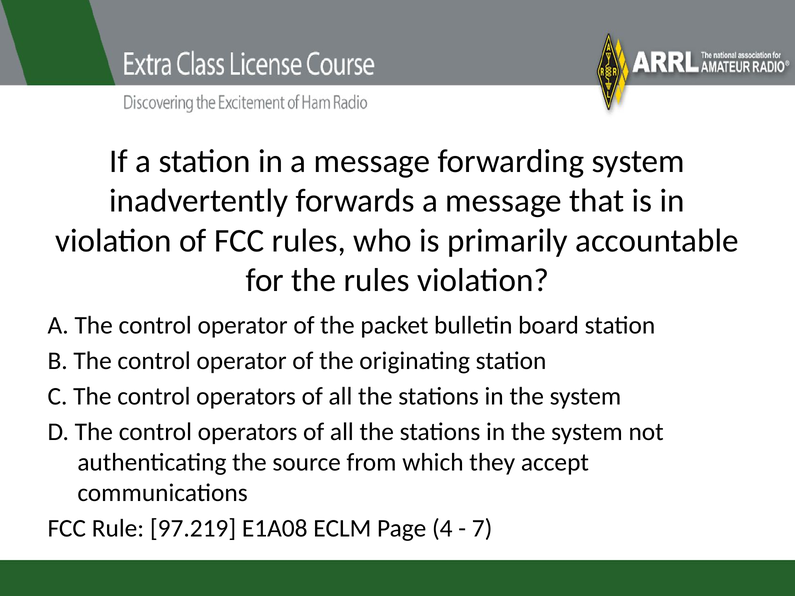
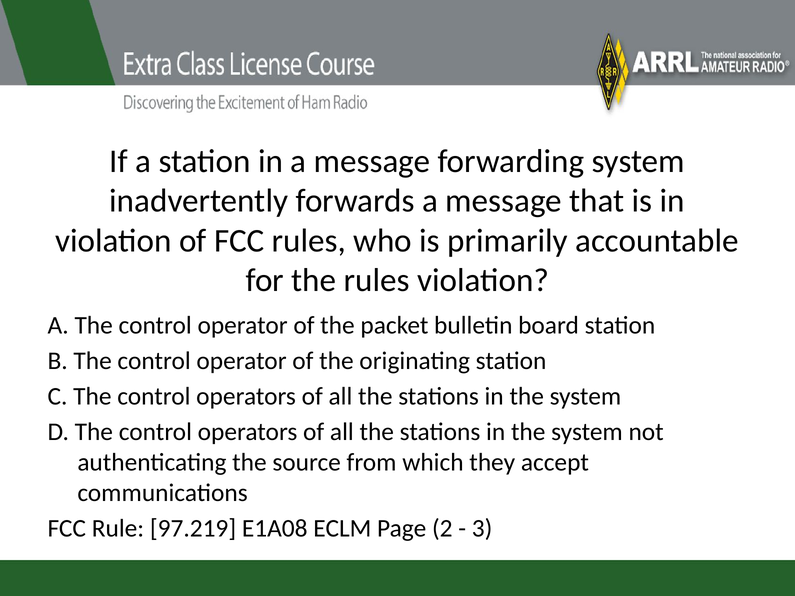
4: 4 -> 2 (442, 529)
7: 7 -> 3 (482, 529)
